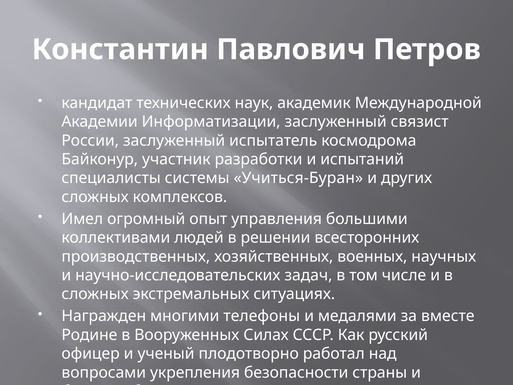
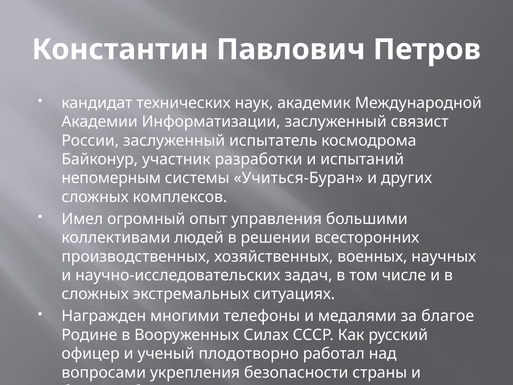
специалисты: специалисты -> непомерным (111, 178)
вместе: вместе -> благое (448, 316)
